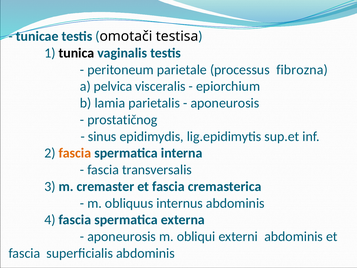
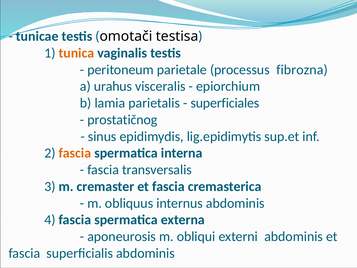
tunica colour: black -> orange (76, 53)
pelvica: pelvica -> urahus (113, 86)
aponeurosis: aponeurosis -> superficiales (225, 103)
